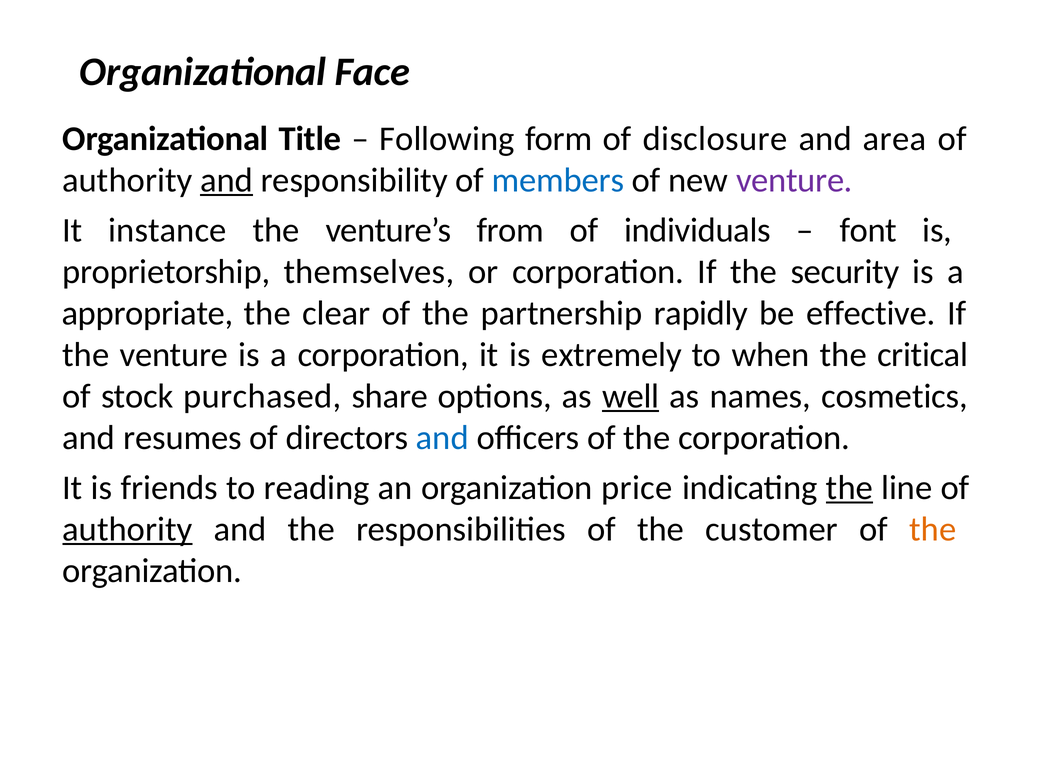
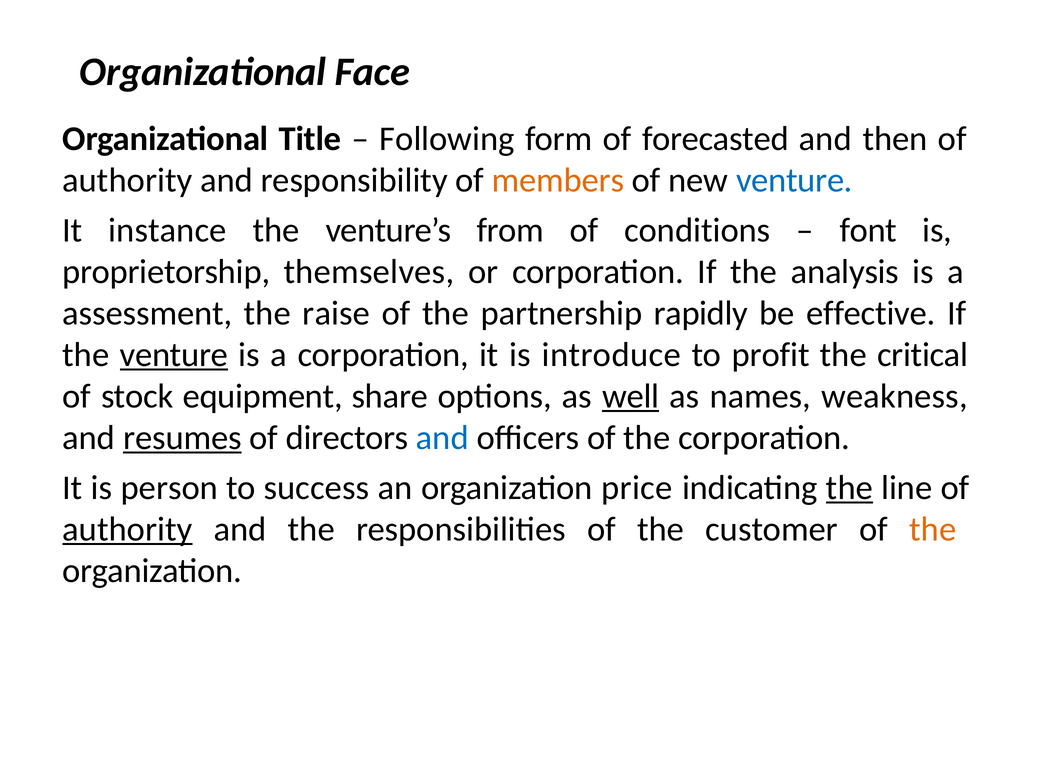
disclosure: disclosure -> forecasted (715, 139)
area: area -> then (895, 139)
and underline: present -> none (227, 180)
members colour: blue -> orange (558, 180)
venture colour: purple -> blue (794, 180)
individuals: individuals -> conditions (697, 230)
security: security -> analysis (845, 272)
appropriate: appropriate -> assessment (147, 313)
clear: clear -> raise (336, 313)
venture underline: none -> present (174, 355)
extremely: extremely -> introduce (611, 355)
when: when -> profit (771, 355)
purchased: purchased -> equipment (263, 396)
cosmetics: cosmetics -> weakness (894, 396)
resumes underline: none -> present (182, 438)
friends: friends -> person (169, 488)
reading: reading -> success (316, 488)
